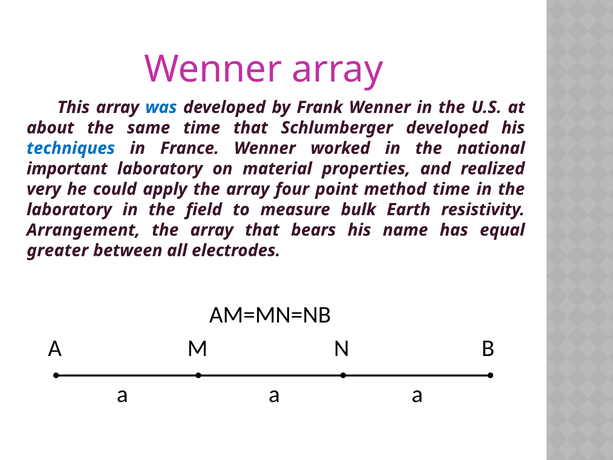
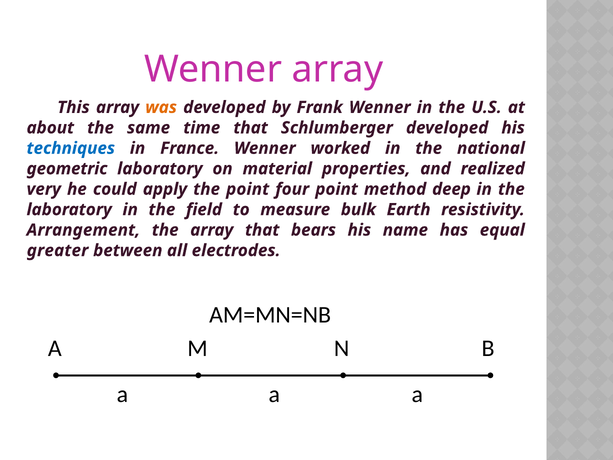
was colour: blue -> orange (161, 107)
important: important -> geometric (67, 169)
apply the array: array -> point (248, 189)
method time: time -> deep (451, 189)
